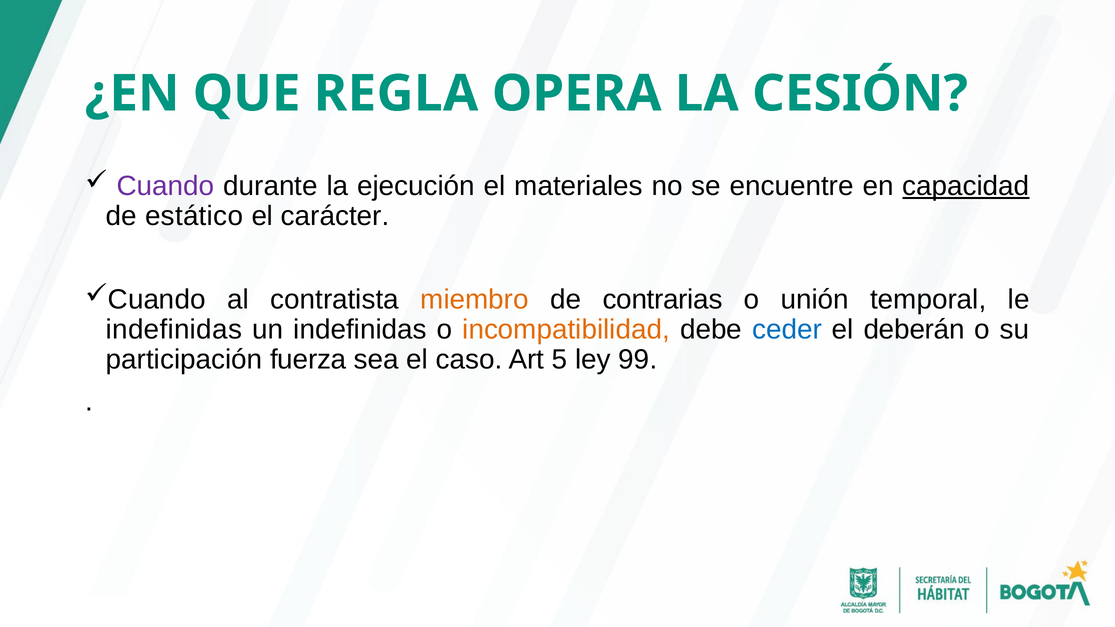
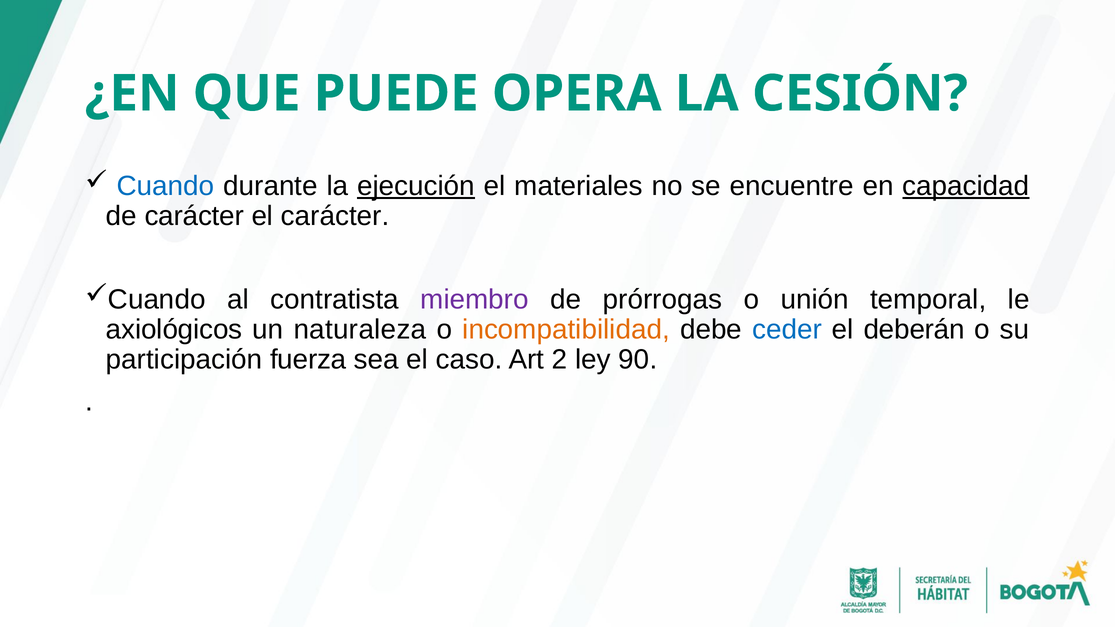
REGLA: REGLA -> PUEDE (396, 94)
Cuando colour: purple -> blue (166, 186)
ejecución underline: none -> present (416, 186)
de estático: estático -> carácter (194, 216)
miembro colour: orange -> purple (475, 300)
contrarias: contrarias -> prórrogas (662, 300)
indefinidas: indefinidas -> axiológicos (174, 330)
un indefinidas: indefinidas -> naturaleza (360, 330)
5: 5 -> 2 (560, 360)
99: 99 -> 90 (638, 360)
